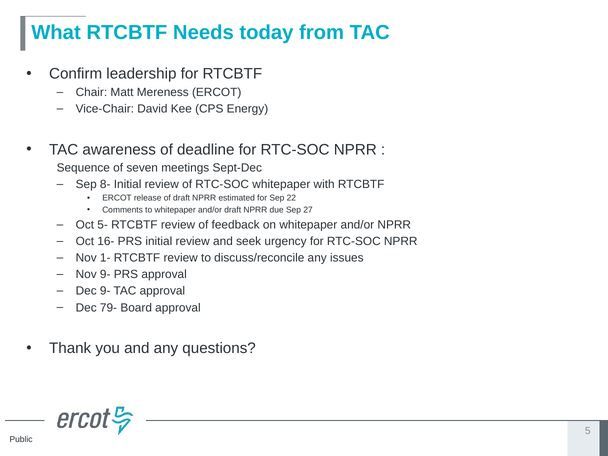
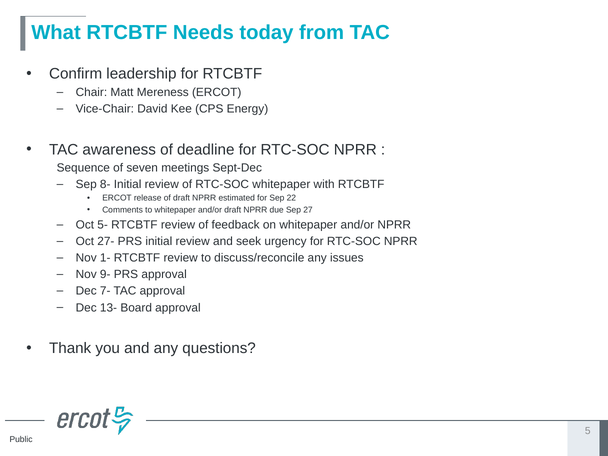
16-: 16- -> 27- (106, 241)
Dec 9-: 9- -> 7- (105, 291)
79-: 79- -> 13- (109, 308)
